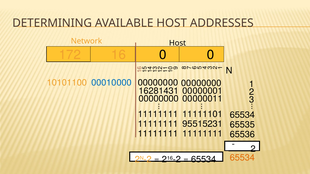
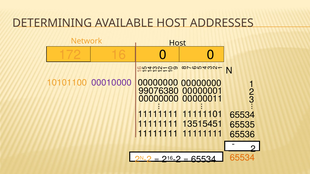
00010000 colour: blue -> purple (111, 83)
16281431: 16281431 -> 99076380 (159, 91)
95515231: 95515231 -> 13515451 (203, 124)
